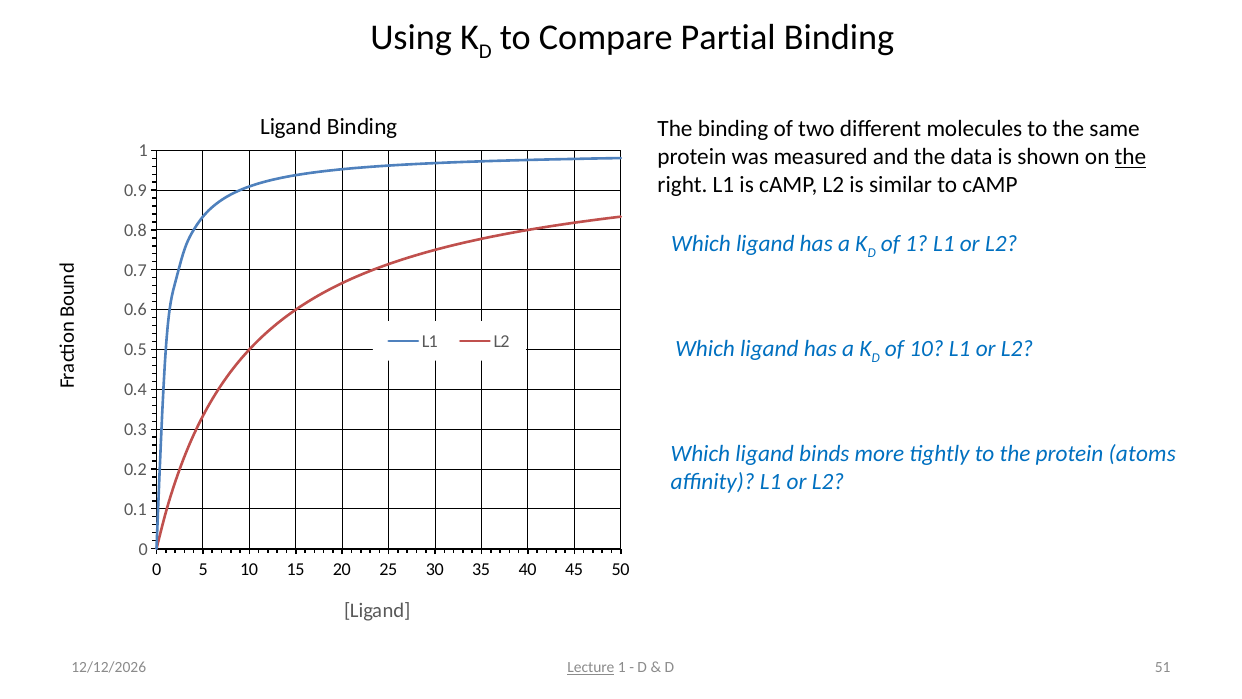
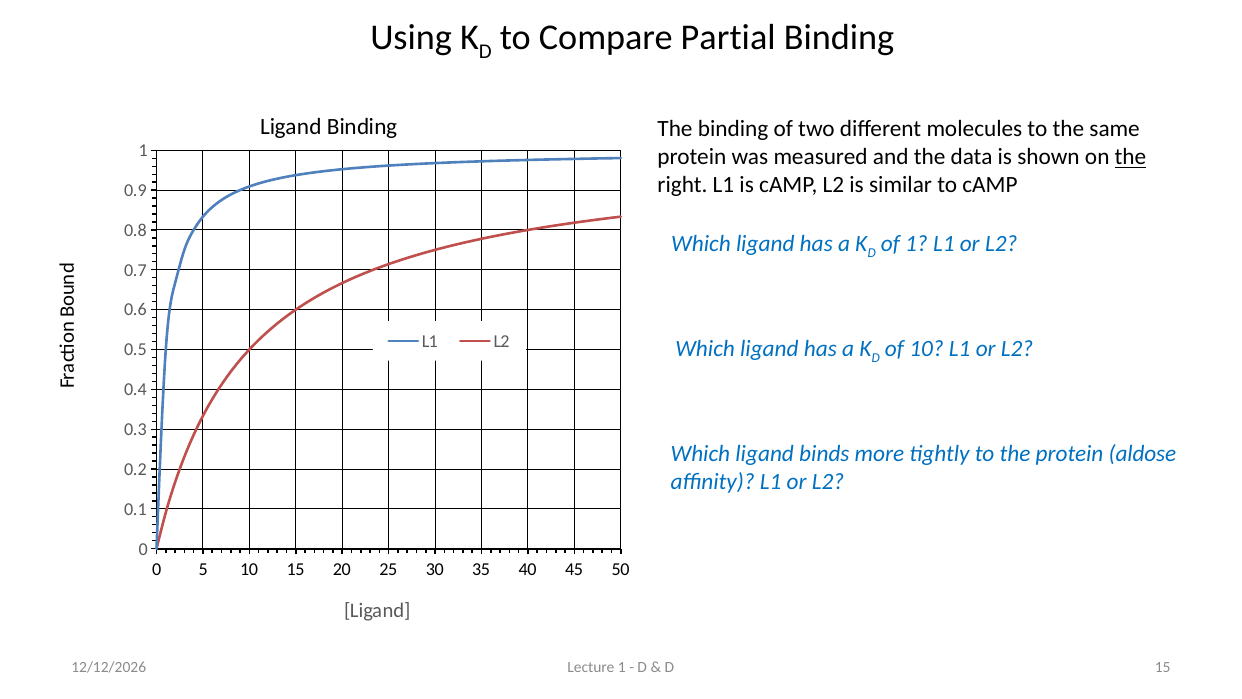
atoms: atoms -> aldose (1142, 454)
Lecture underline: present -> none (591, 667)
D 51: 51 -> 15 (1163, 667)
